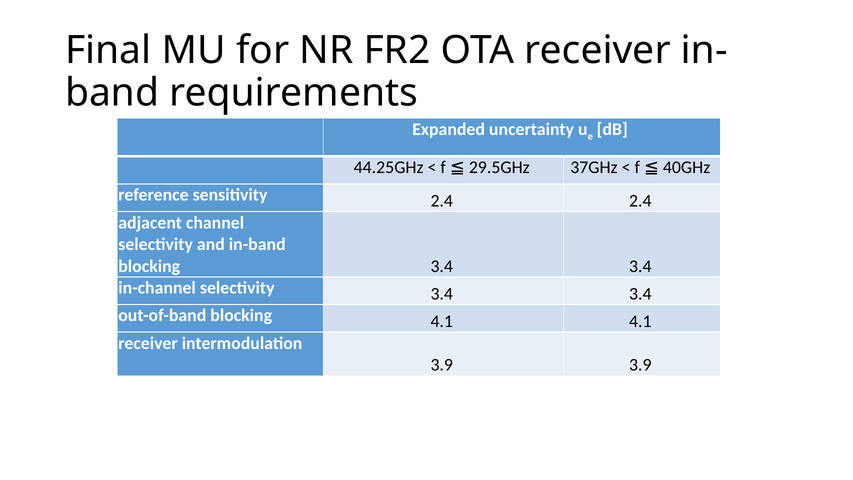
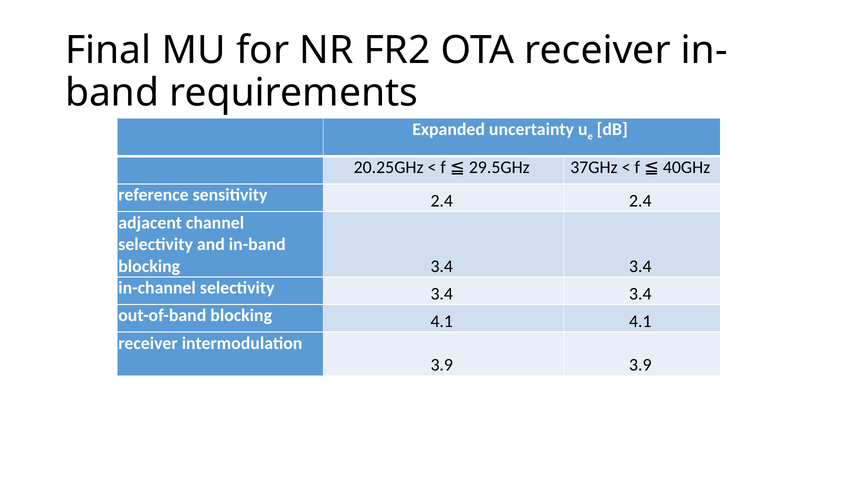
44.25GHz: 44.25GHz -> 20.25GHz (389, 167)
